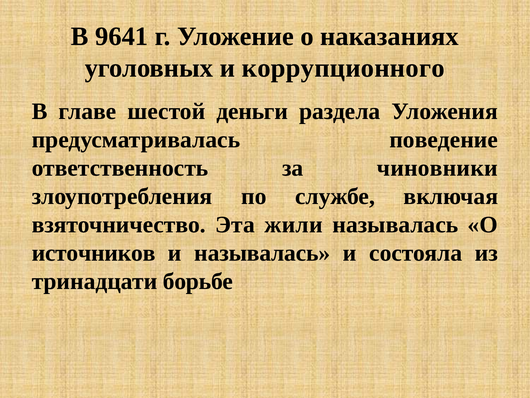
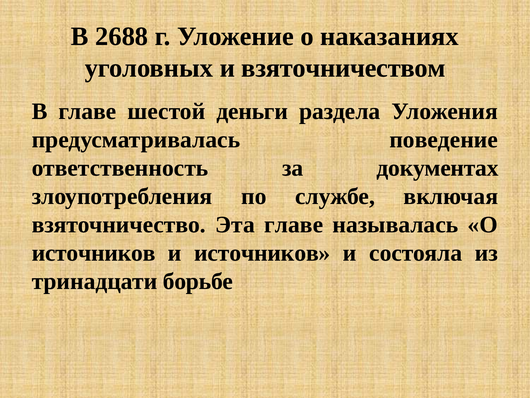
9641: 9641 -> 2688 (122, 36)
коррупционного: коррупционного -> взяточничеством (343, 68)
чиновники: чиновники -> документах (438, 168)
Эта жили: жили -> главе (294, 224)
и называлась: называлась -> источников (262, 253)
